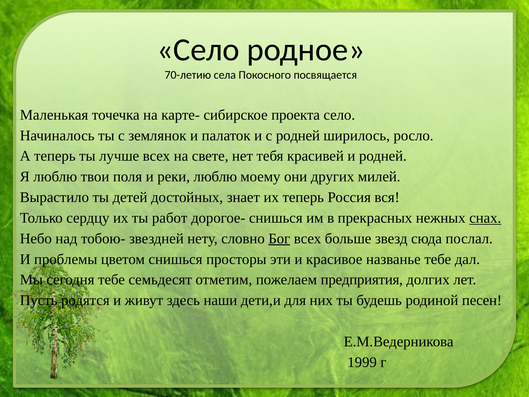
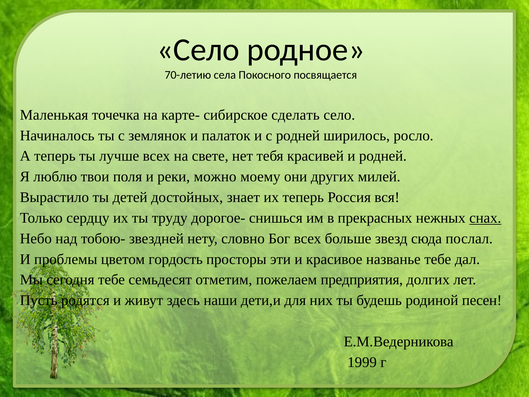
проекта: проекта -> сделать (296, 115)
реки люблю: люблю -> можно (215, 177)
работ: работ -> труду (170, 218)
Бог underline: present -> none (279, 238)
цветом снишься: снишься -> гордость (176, 259)
